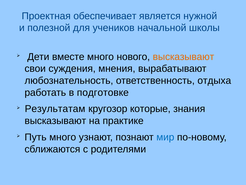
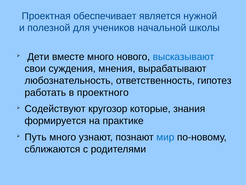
высказывают colour: orange -> blue (183, 57)
отдыха: отдыха -> гипотез (214, 80)
подготовке: подготовке -> проектного (103, 92)
Результатам: Результатам -> Содействуют (55, 109)
высказывают: высказывают -> формируется (55, 121)
